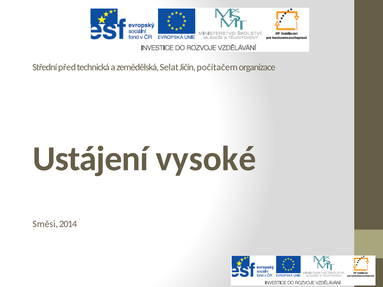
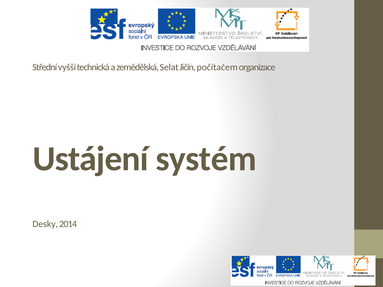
před: před -> vyšší (67, 67)
vysoké: vysoké -> systém (206, 159)
Směsi: Směsi -> Desky (45, 224)
